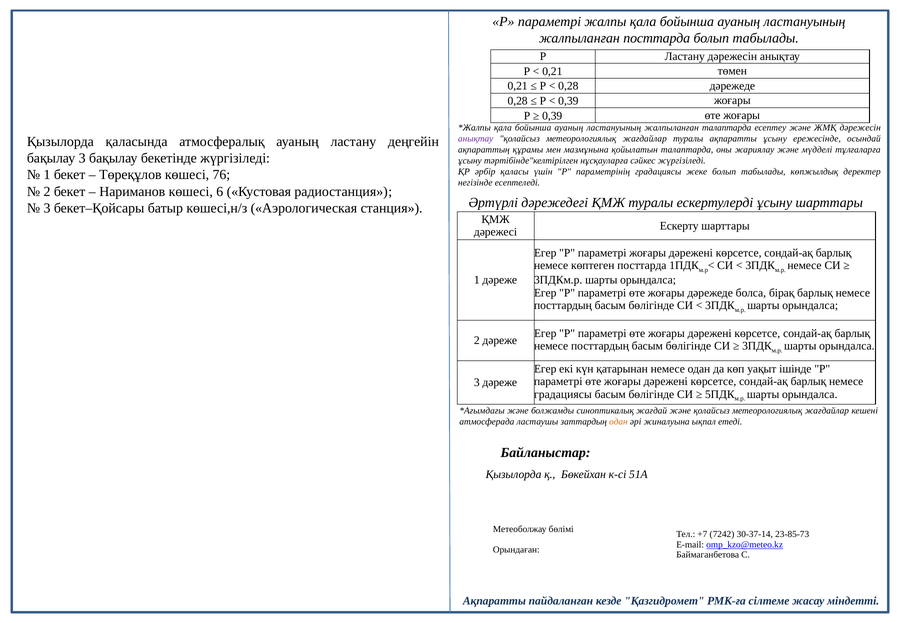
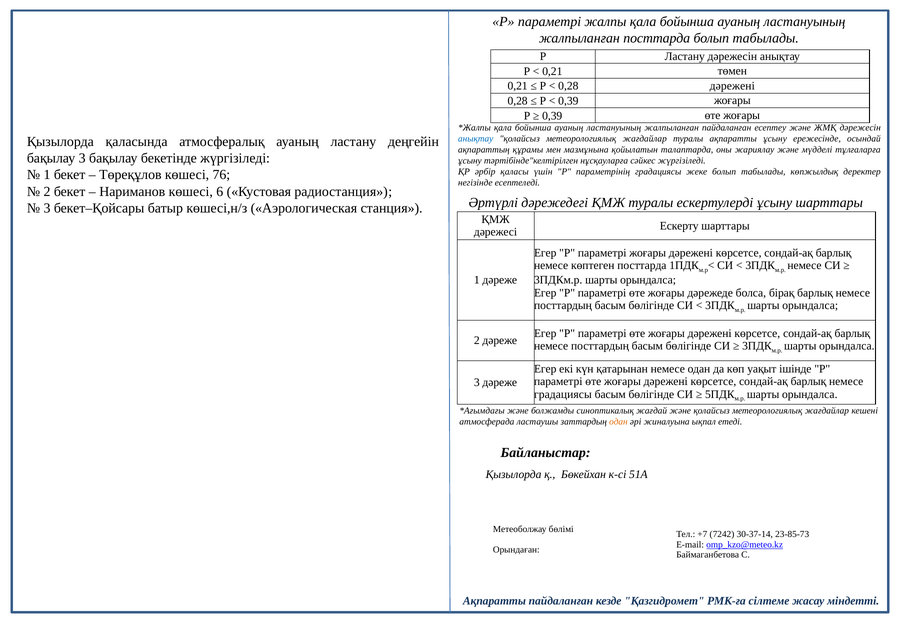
0,28 дәрежеде: дәрежеде -> дәрежені (732, 86)
жалпыланған талаптарда: талаптарда -> пайдаланған (727, 128)
анықтау colour: purple -> blue (476, 139)
